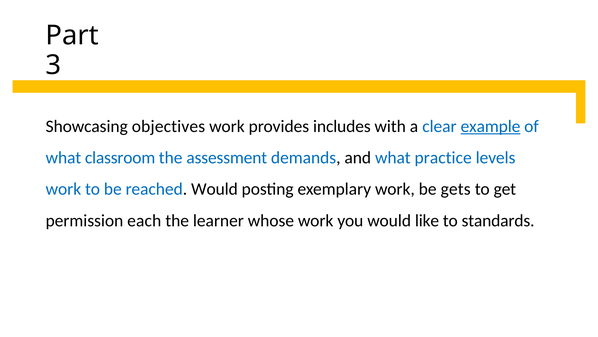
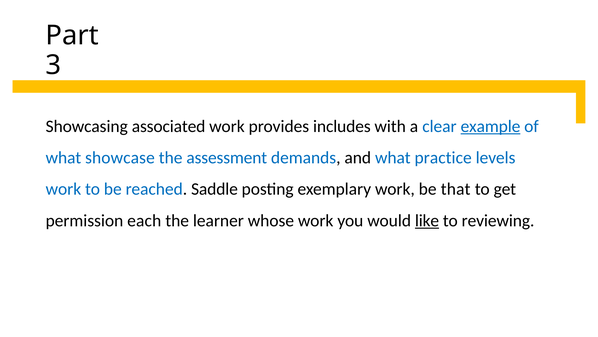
objectives: objectives -> associated (169, 126)
classroom: classroom -> showcase (120, 157)
reached Would: Would -> Saddle (214, 189)
gets: gets -> that (456, 189)
like underline: none -> present (427, 220)
standards: standards -> reviewing (498, 220)
